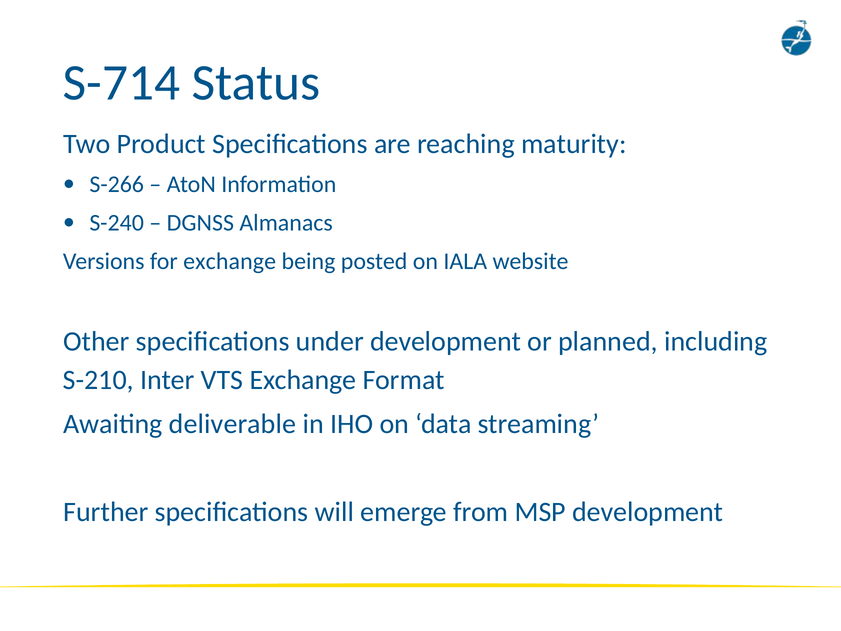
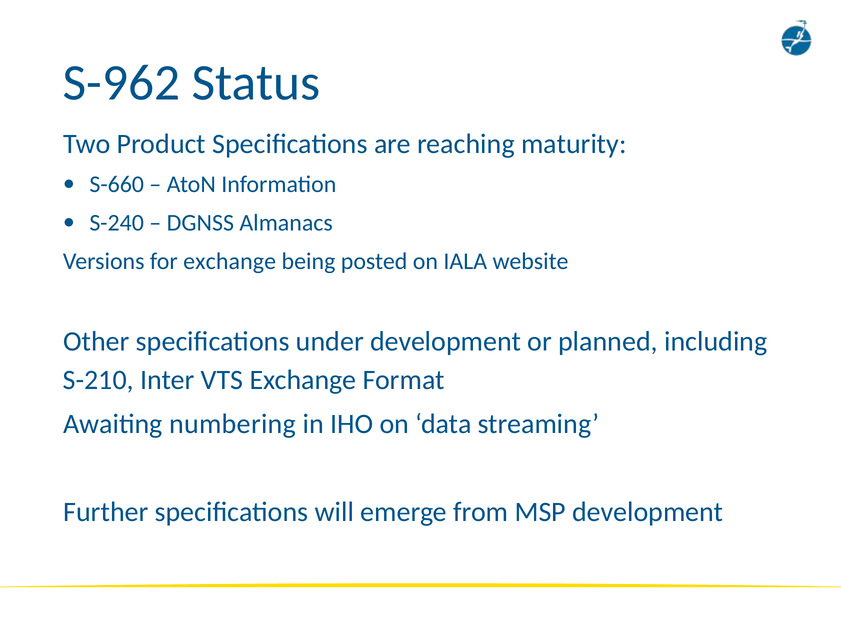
S-714: S-714 -> S-962 (122, 83)
S-266: S-266 -> S-660 (117, 184)
deliverable: deliverable -> numbering (233, 424)
